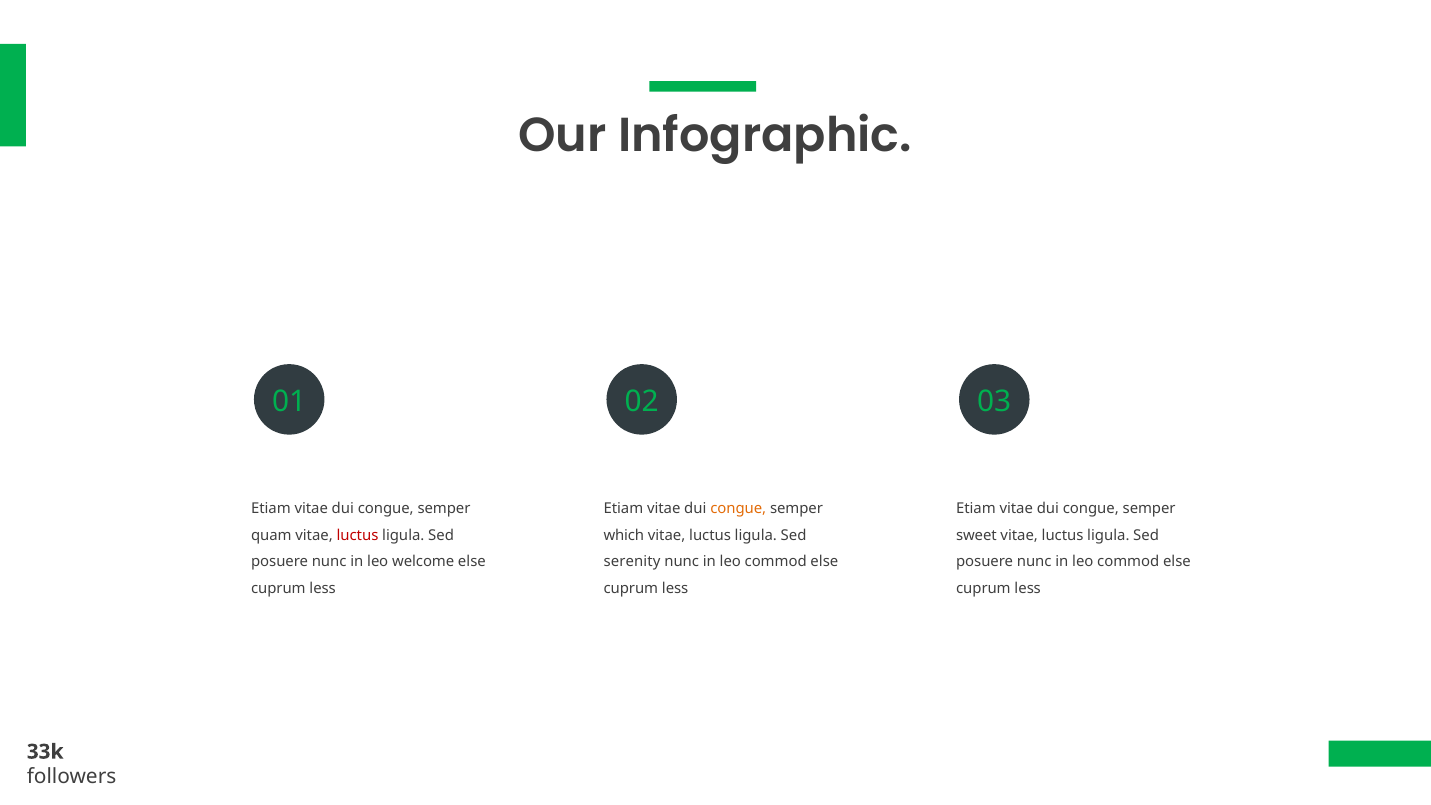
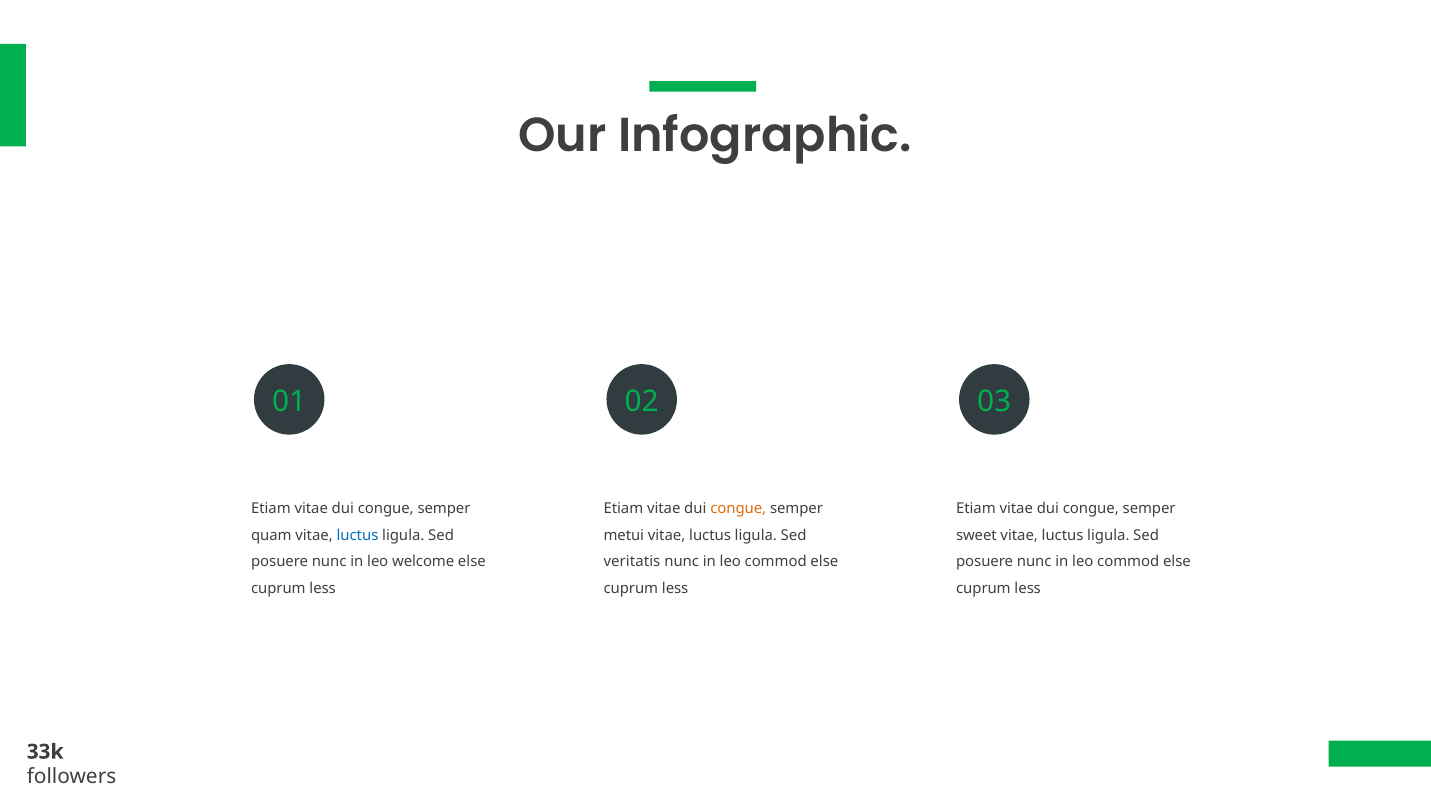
luctus colour: red -> blue (357, 535)
which: which -> metui (624, 535)
serenity: serenity -> veritatis (632, 562)
